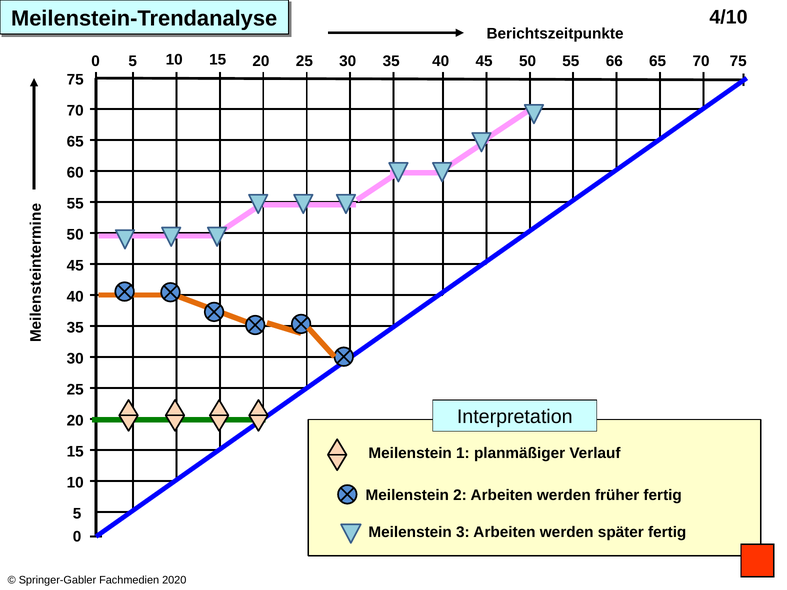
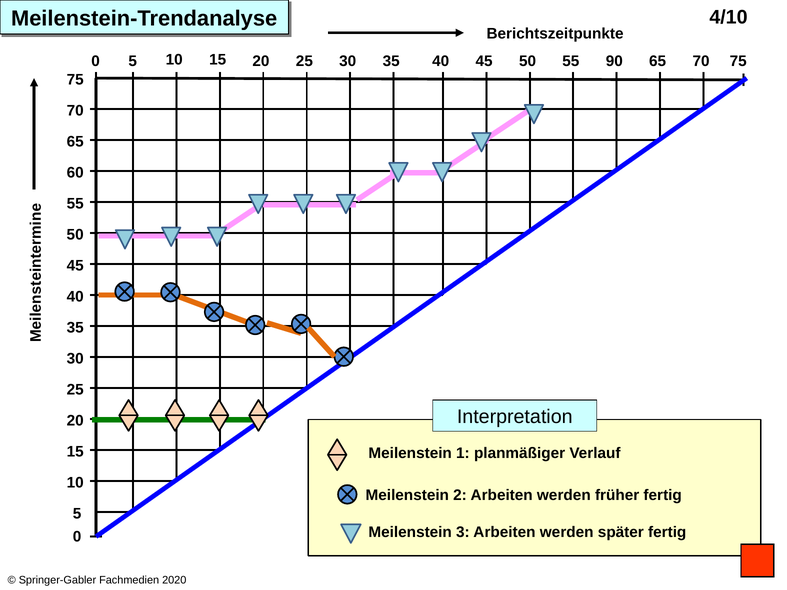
66: 66 -> 90 (614, 61)
